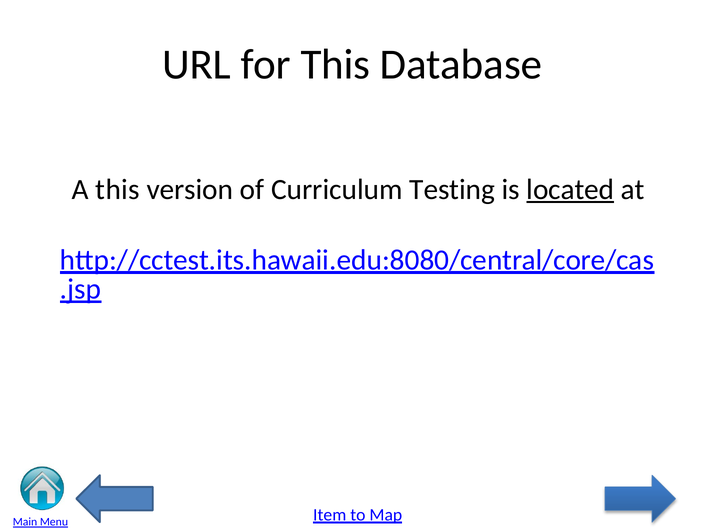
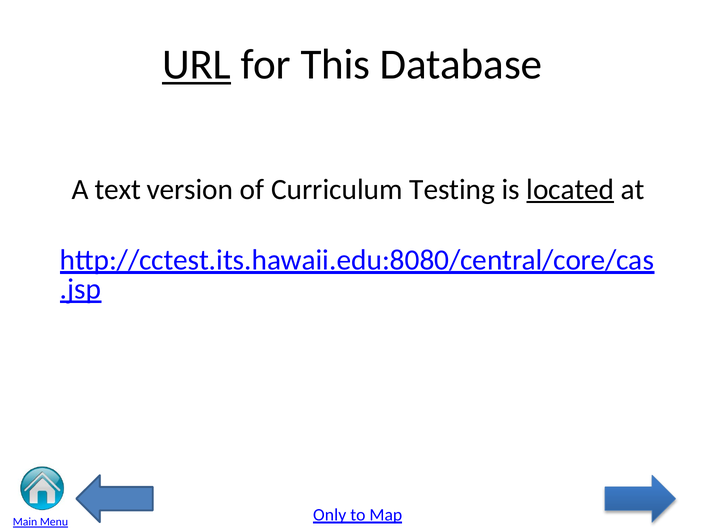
URL underline: none -> present (197, 65)
A this: this -> text (118, 190)
Item: Item -> Only (330, 516)
